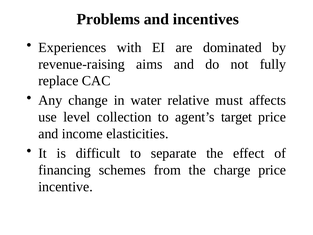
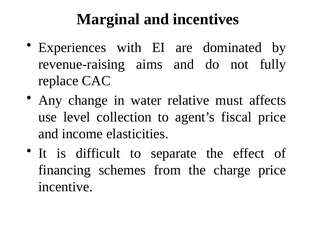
Problems: Problems -> Marginal (108, 19)
target: target -> fiscal (236, 117)
